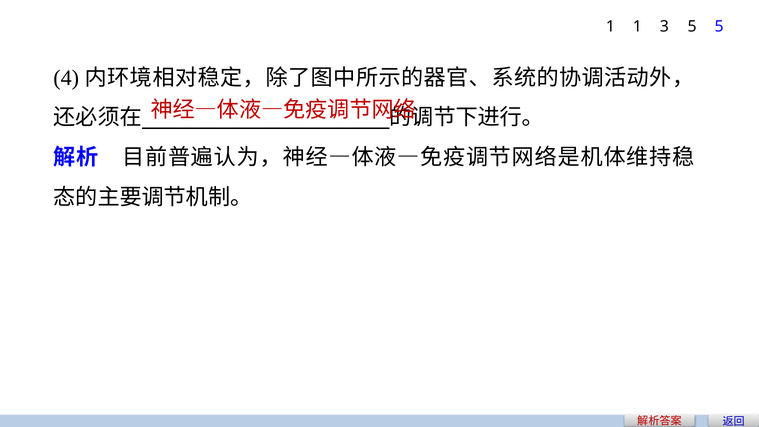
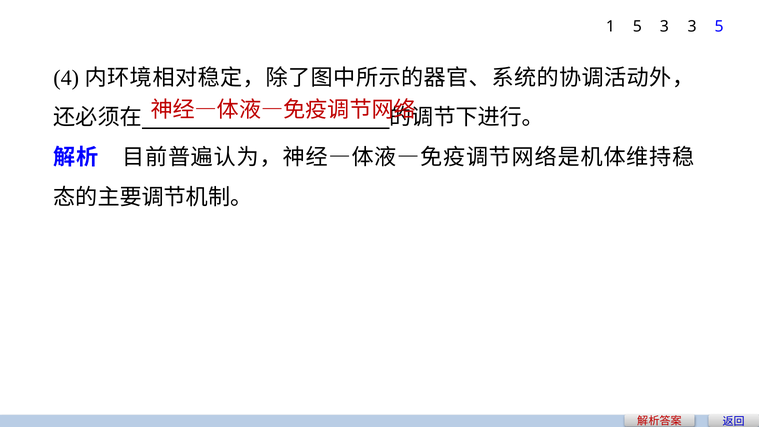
1 1: 1 -> 5 (637, 26)
3 5: 5 -> 3 (692, 26)
